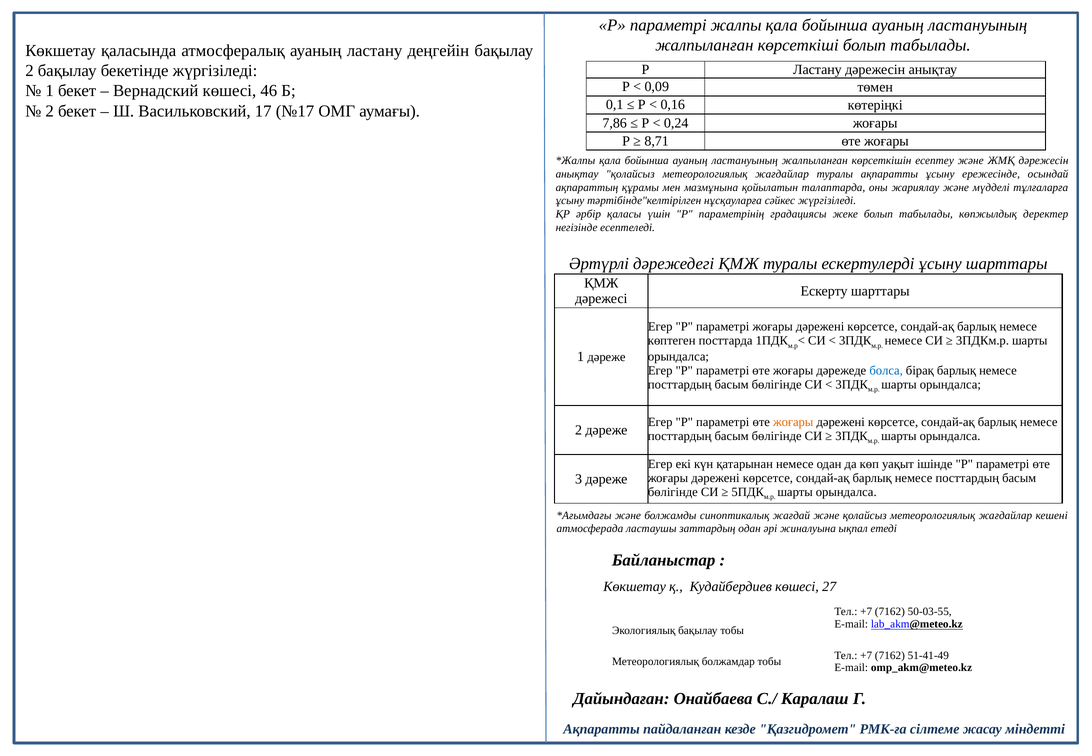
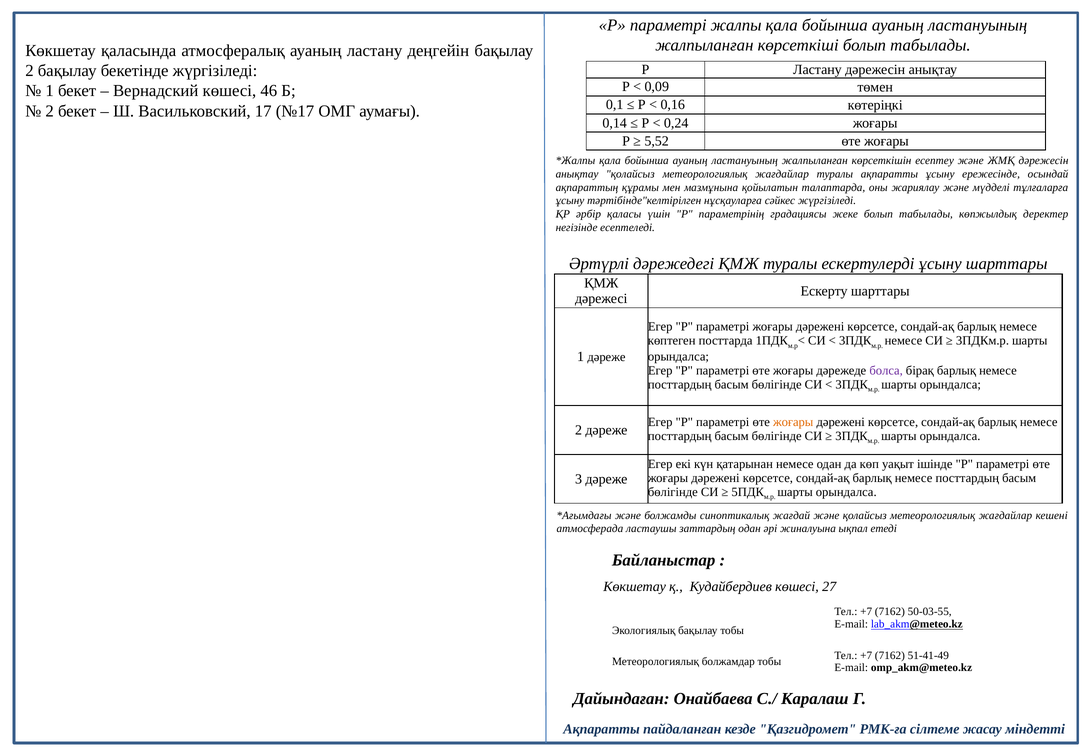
7,86: 7,86 -> 0,14 (615, 123)
8,71: 8,71 -> 5,52 (657, 141)
болса colour: blue -> purple (886, 371)
